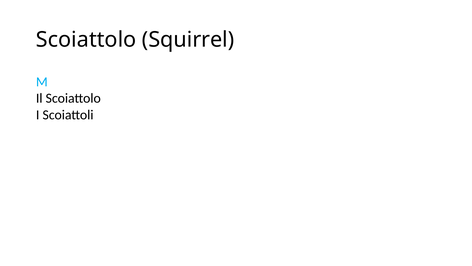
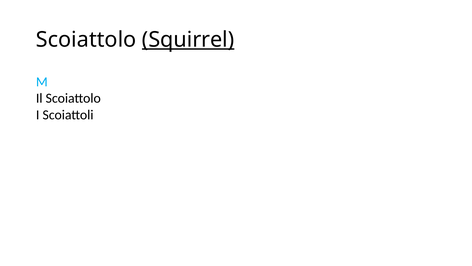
Squirrel underline: none -> present (188, 40)
